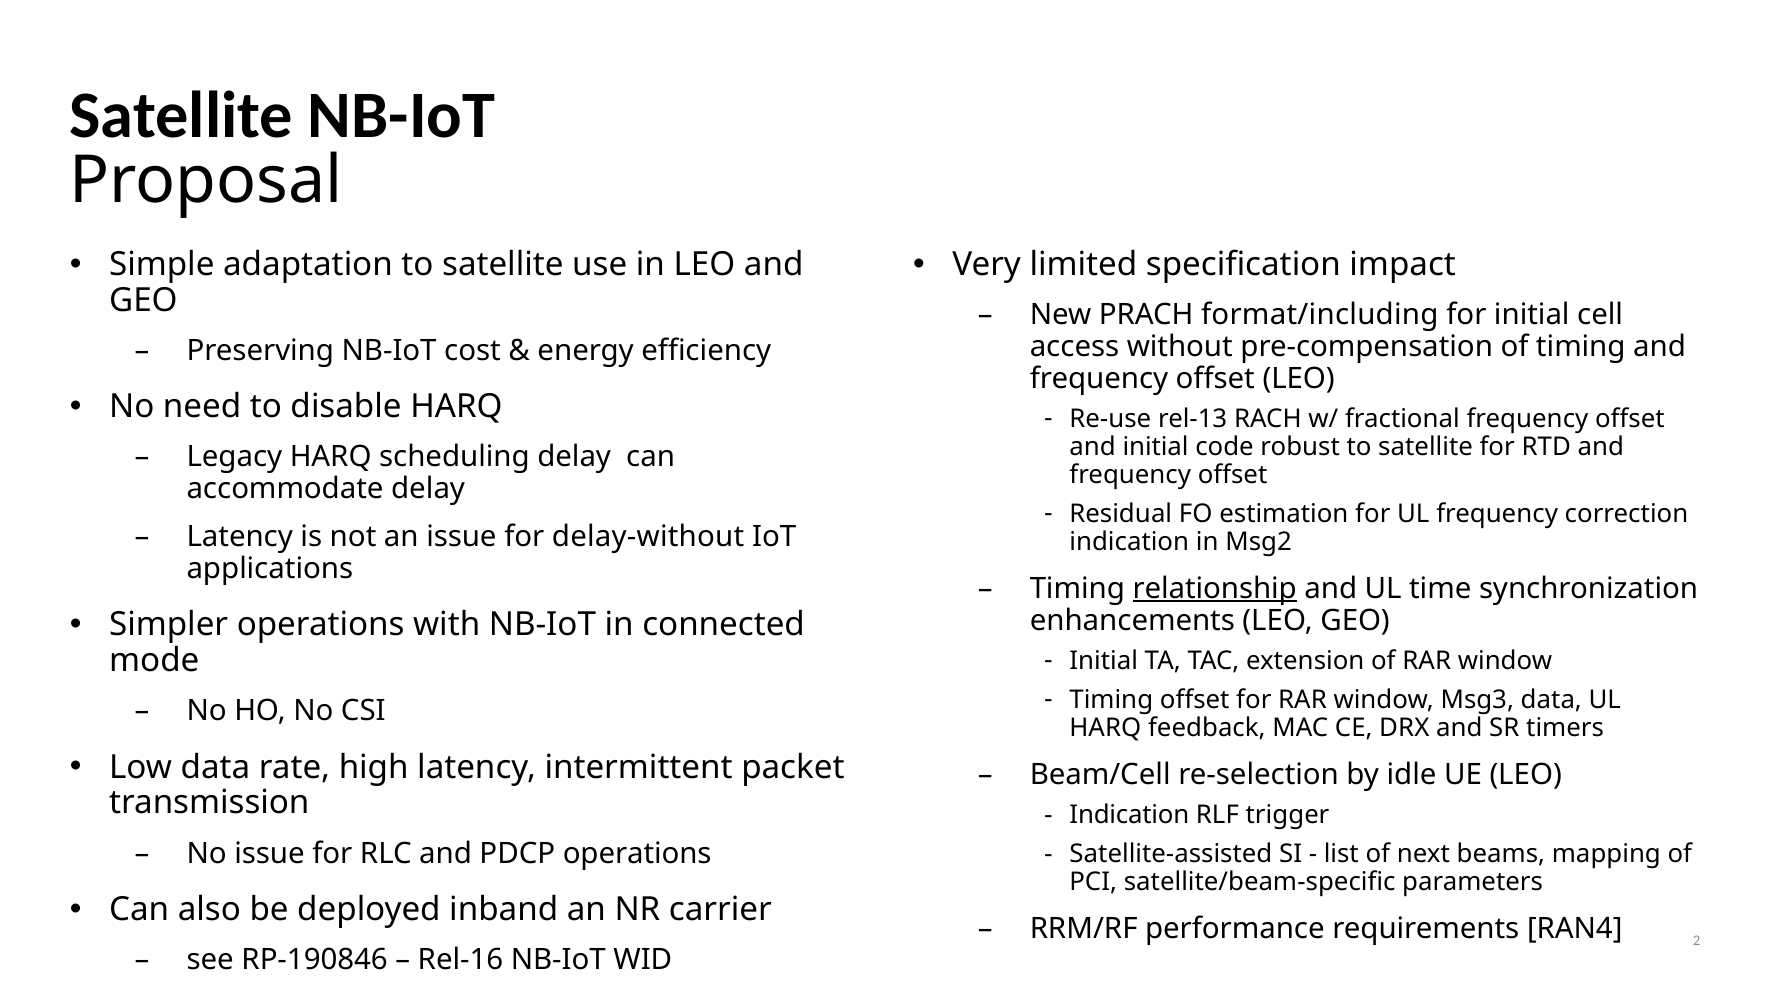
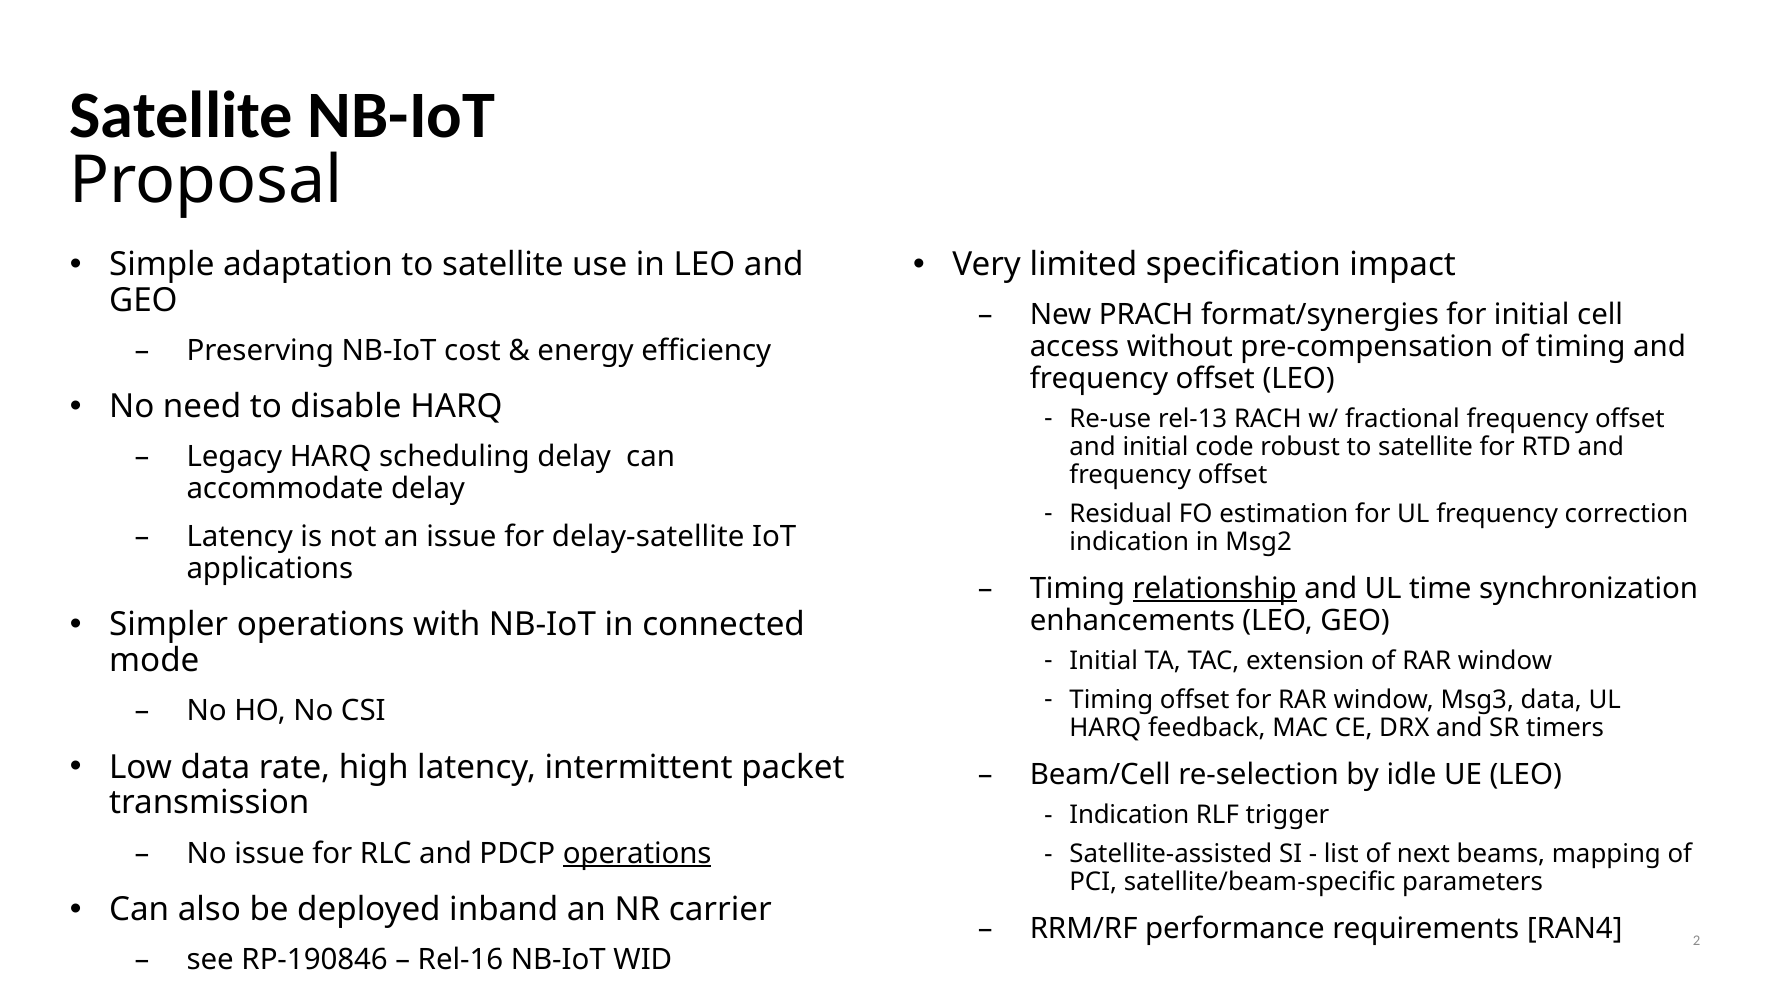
format/including: format/including -> format/synergies (1320, 315)
delay-without: delay-without -> delay-satellite (648, 537)
operations underline: none -> present (637, 854)
